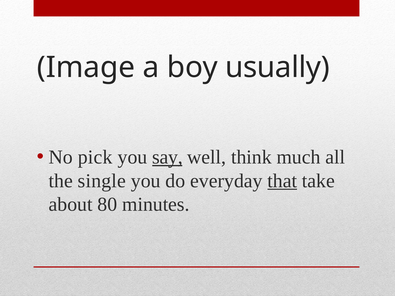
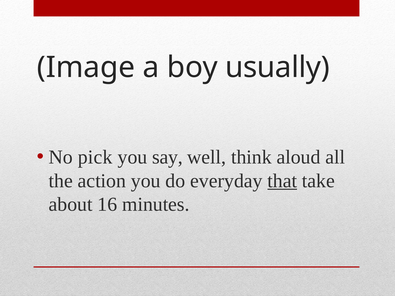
say underline: present -> none (167, 157)
much: much -> aloud (298, 157)
single: single -> action (102, 181)
80: 80 -> 16 (107, 205)
